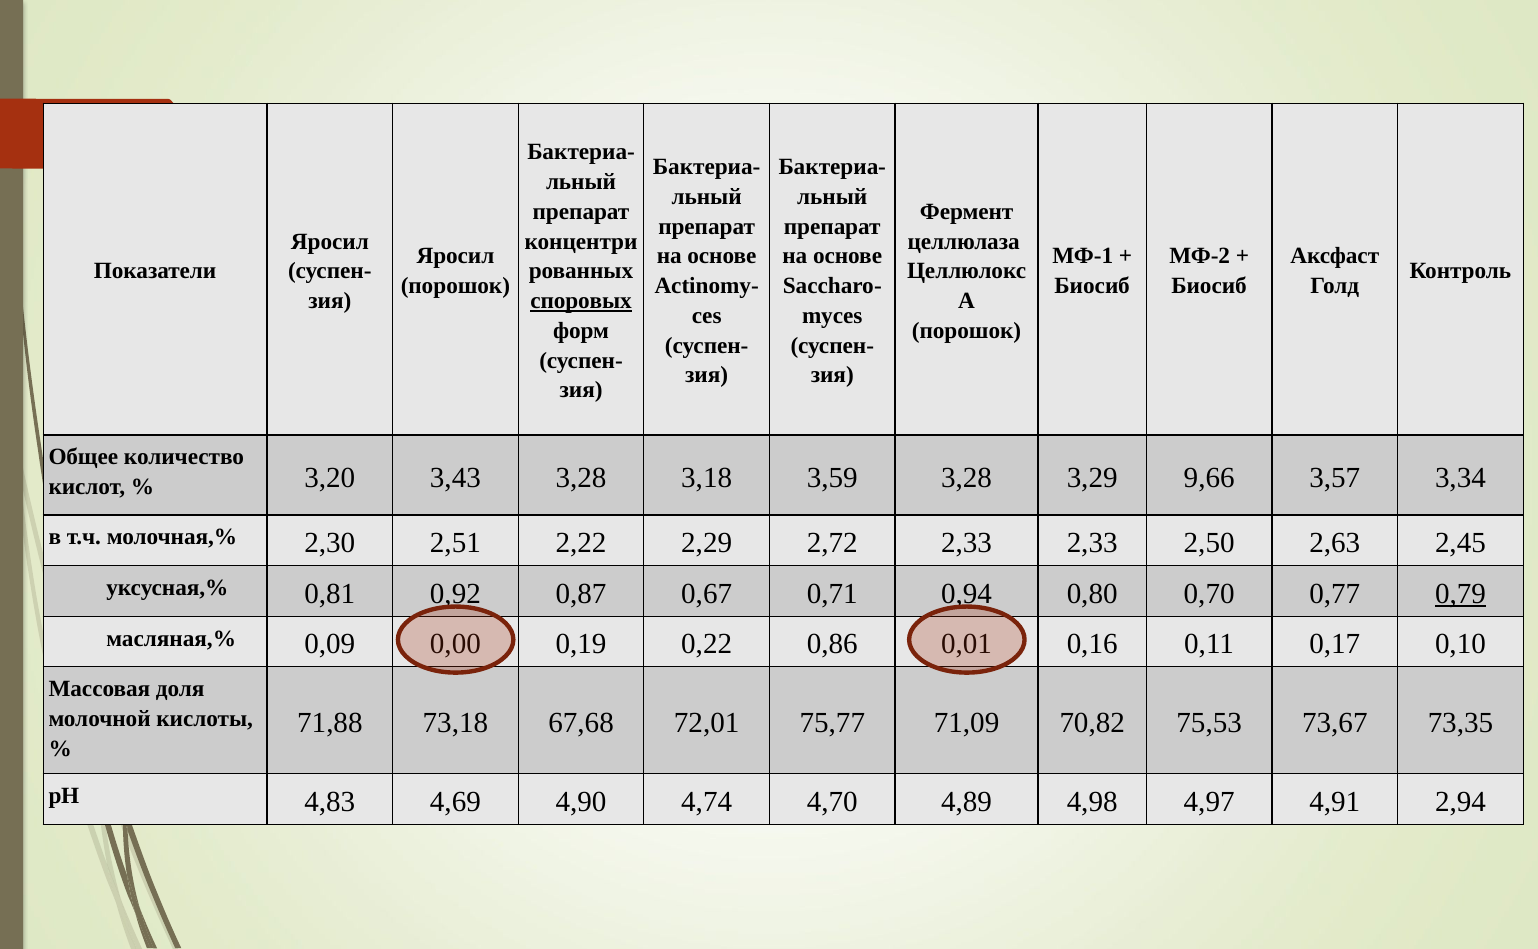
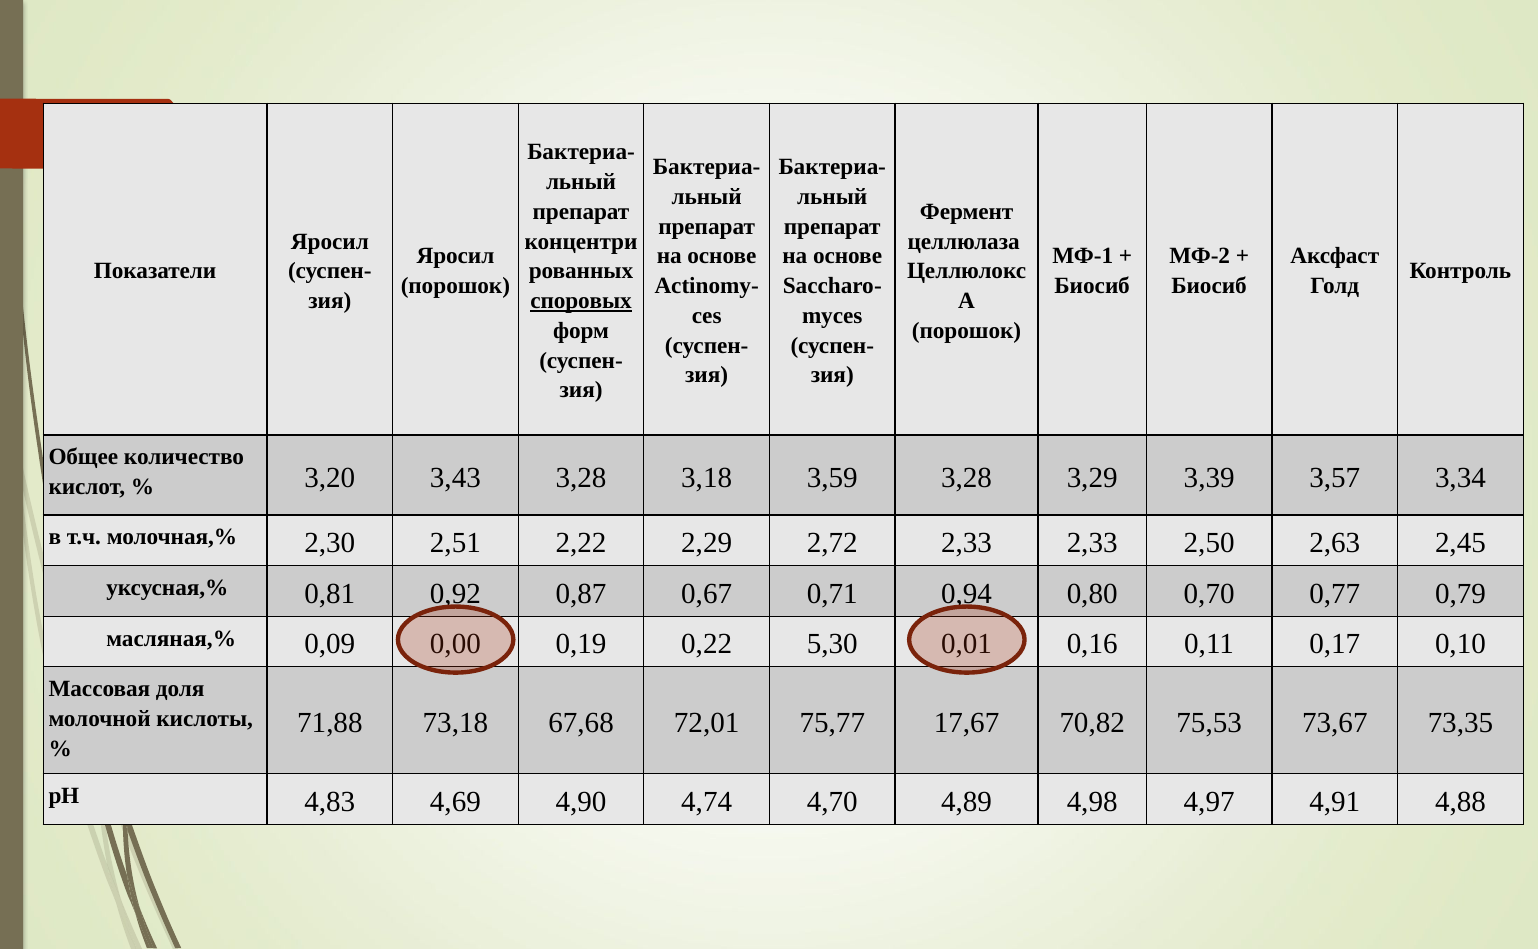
9,66: 9,66 -> 3,39 (1209, 477)
0,79 underline: present -> none (1460, 593)
0,86: 0,86 -> 5,30 (832, 644)
71,09: 71,09 -> 17,67 (967, 722)
2,94: 2,94 -> 4,88 (1460, 801)
